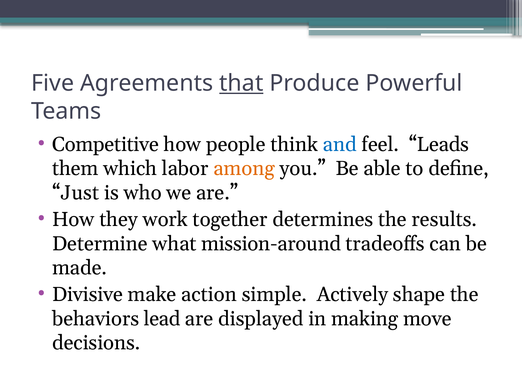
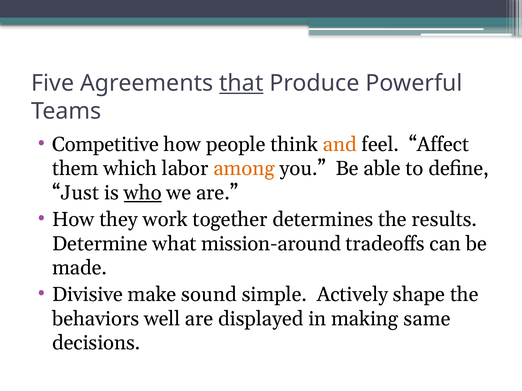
and colour: blue -> orange (340, 145)
Leads: Leads -> Affect (439, 145)
who underline: none -> present (143, 193)
action: action -> sound (209, 295)
lead: lead -> well (162, 319)
move: move -> same (427, 319)
